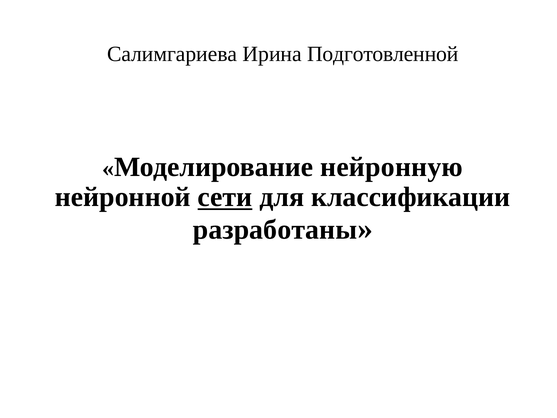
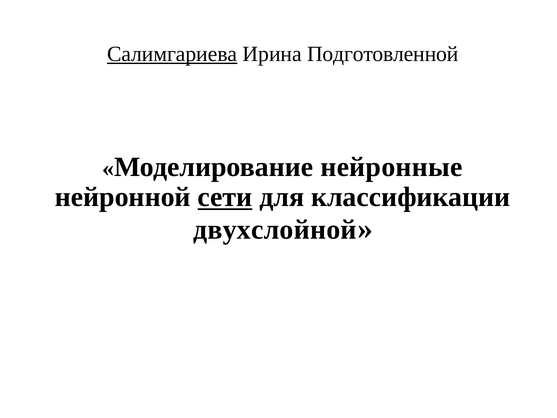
Салимгариева underline: none -> present (172, 54)
нейронную: нейронную -> нейронные (391, 167)
разработаны: разработаны -> двухслойной (275, 230)
